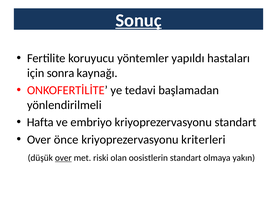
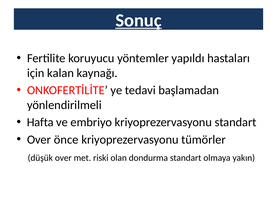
sonra: sonra -> kalan (61, 73)
kriterleri: kriterleri -> tümörler (204, 139)
over underline: present -> none (63, 158)
oosistlerin: oosistlerin -> dondurma (148, 158)
